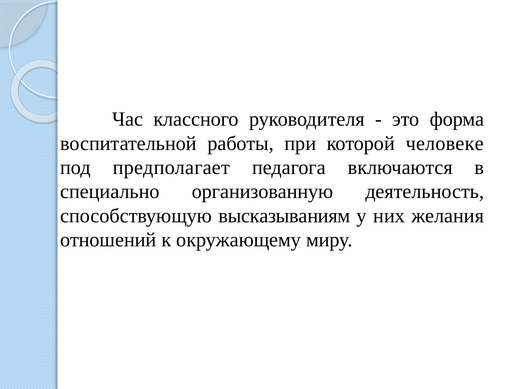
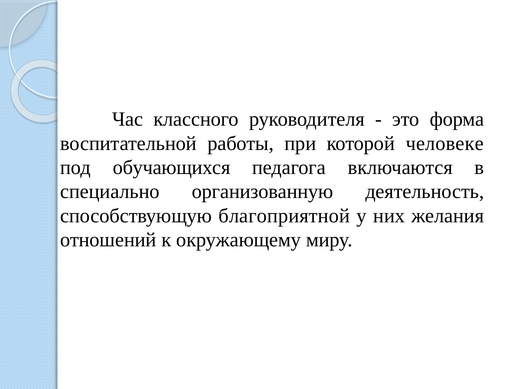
предполагает: предполагает -> обучающихся (172, 168)
высказываниям: высказываниям -> благоприятной (284, 216)
